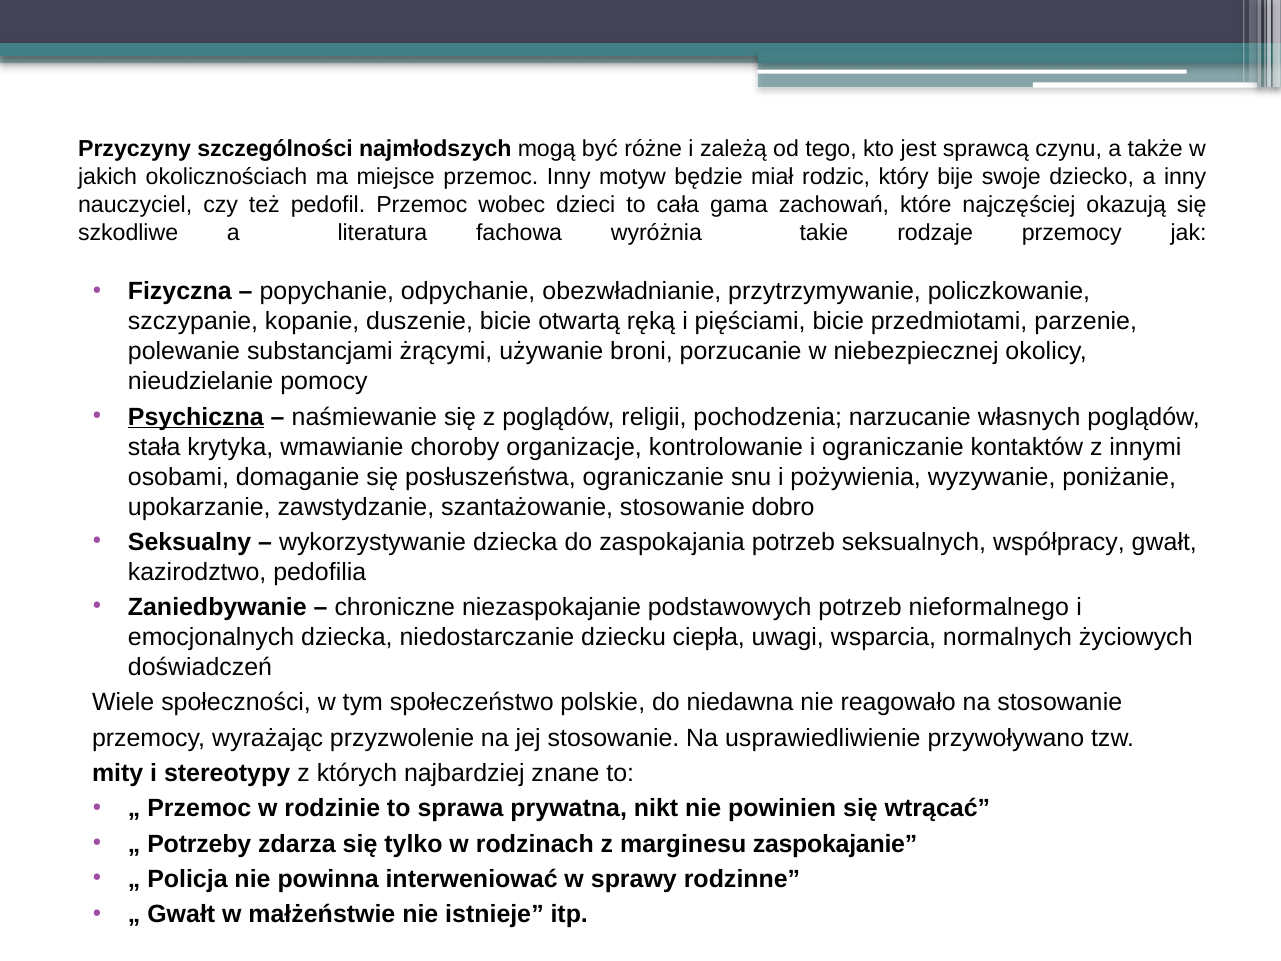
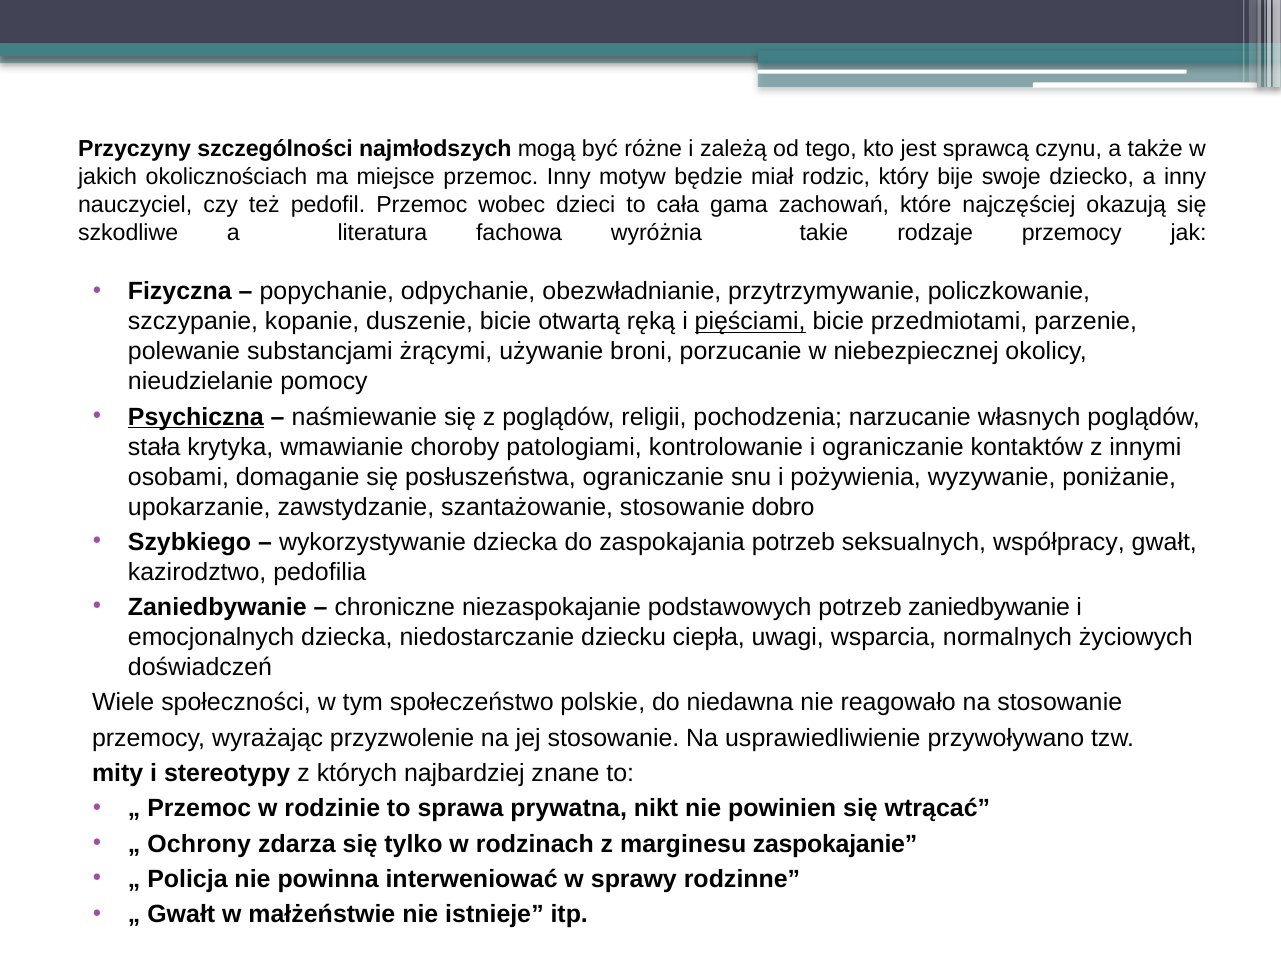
pięściami underline: none -> present (750, 322)
organizacje: organizacje -> patologiami (574, 447)
Seksualny: Seksualny -> Szybkiego (190, 542)
potrzeb nieformalnego: nieformalnego -> zaniedbywanie (989, 607)
Potrzeby: Potrzeby -> Ochrony (199, 844)
